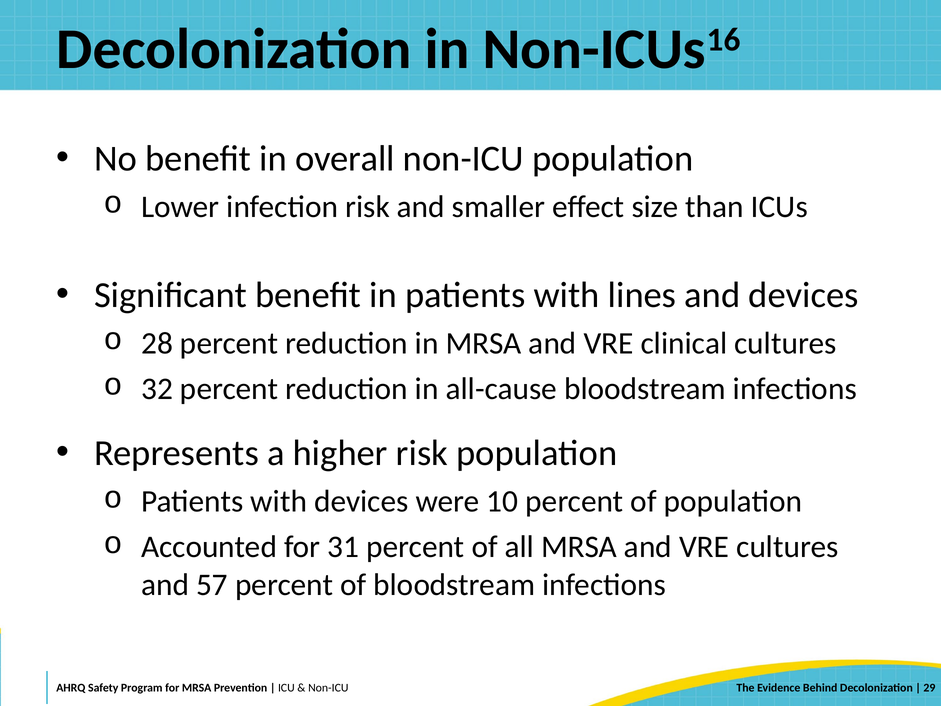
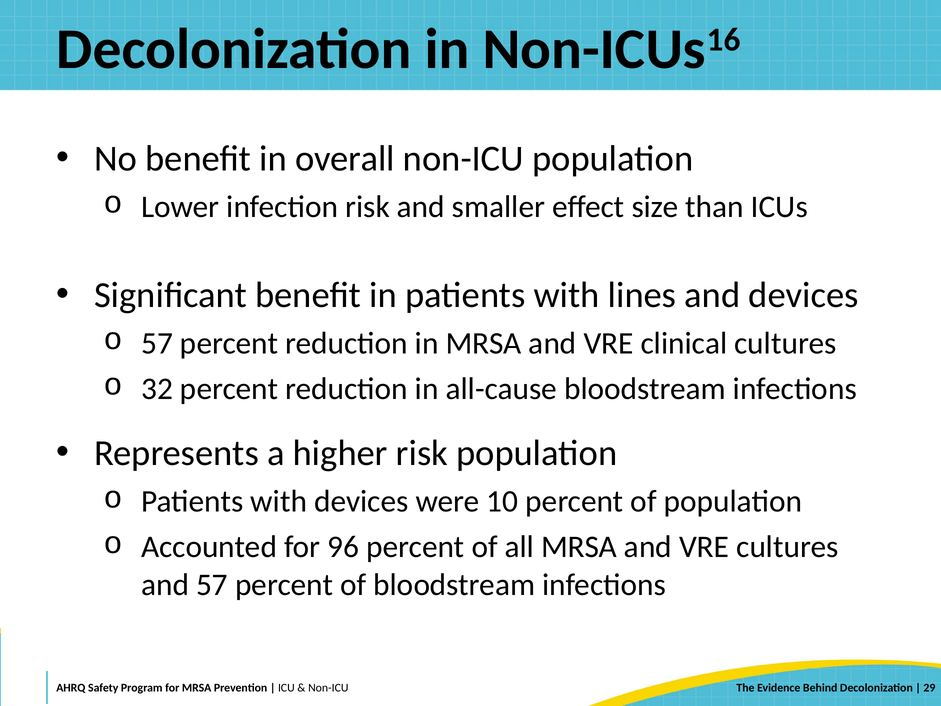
28: 28 -> 57 (157, 343)
31: 31 -> 96 (343, 547)
